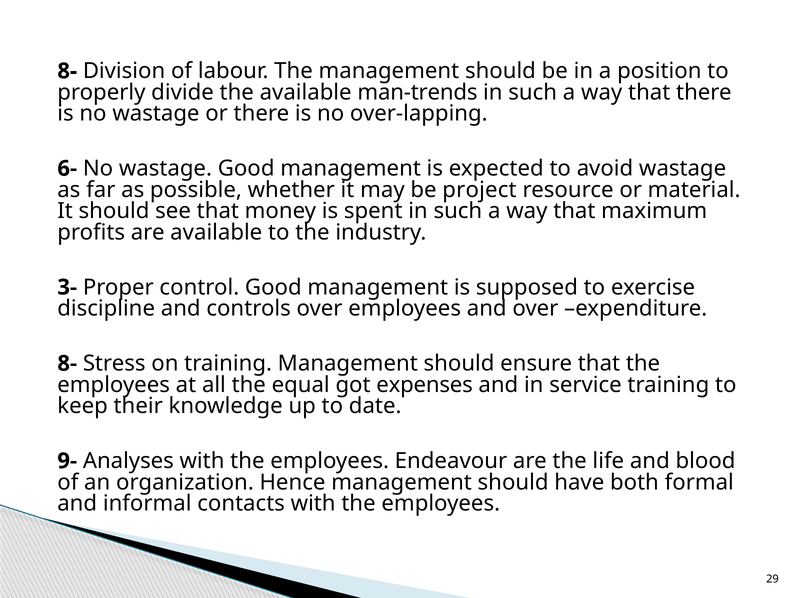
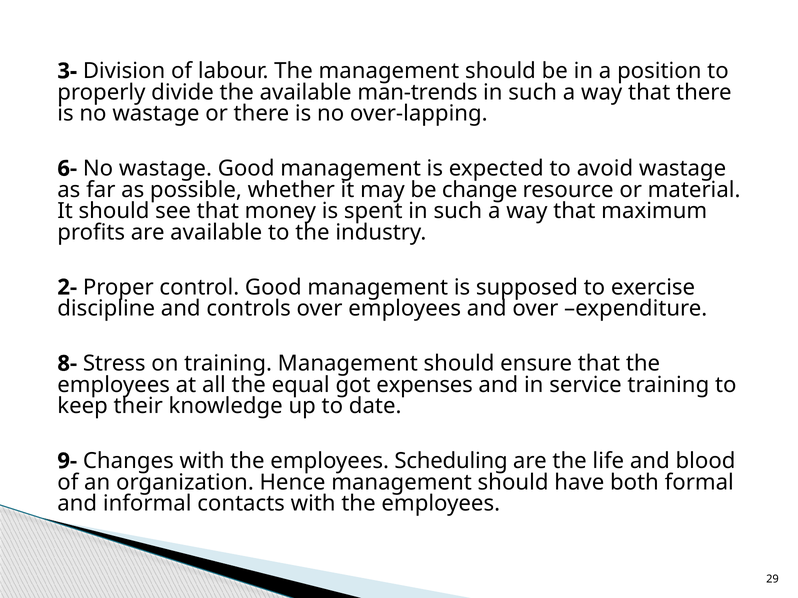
8-: 8- -> 3- (67, 71)
project: project -> change (480, 190)
3-: 3- -> 2- (67, 288)
Analyses: Analyses -> Changes (128, 461)
Endeavour: Endeavour -> Scheduling (451, 461)
